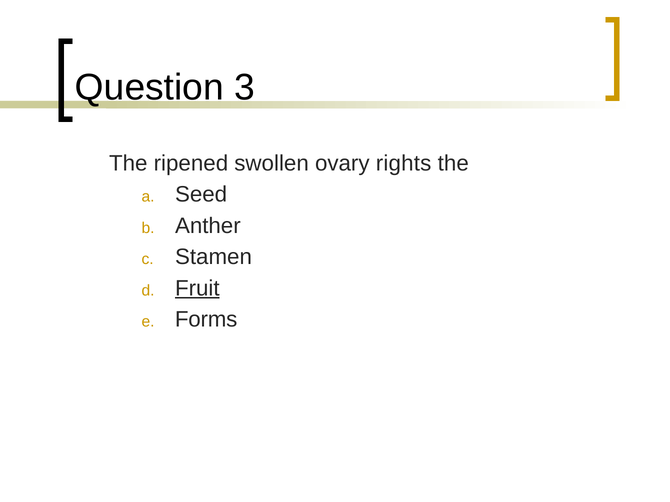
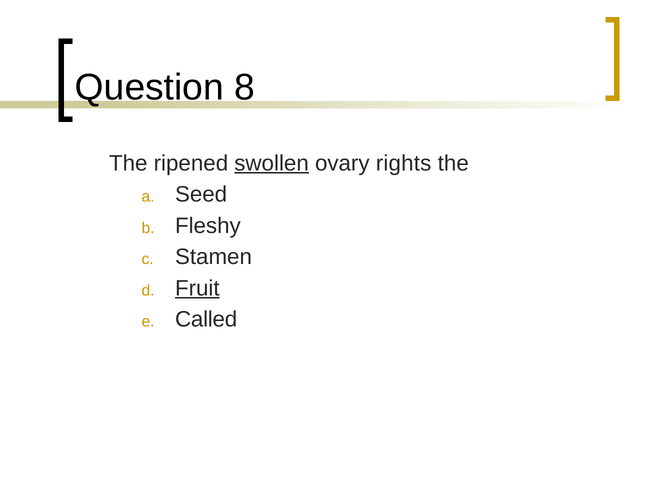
3: 3 -> 8 (244, 88)
swollen underline: none -> present (272, 163)
Anther: Anther -> Fleshy (208, 226)
Forms: Forms -> Called (206, 320)
